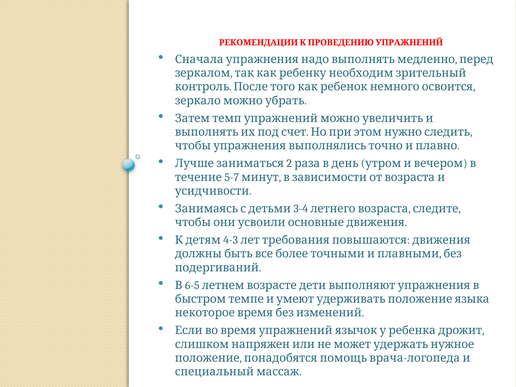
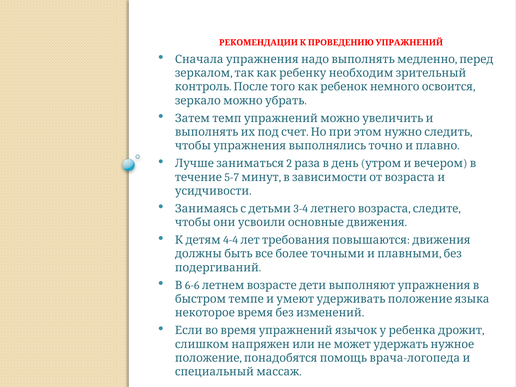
4-3: 4-3 -> 4-4 (231, 240)
6-5: 6-5 -> 6-6 (192, 285)
